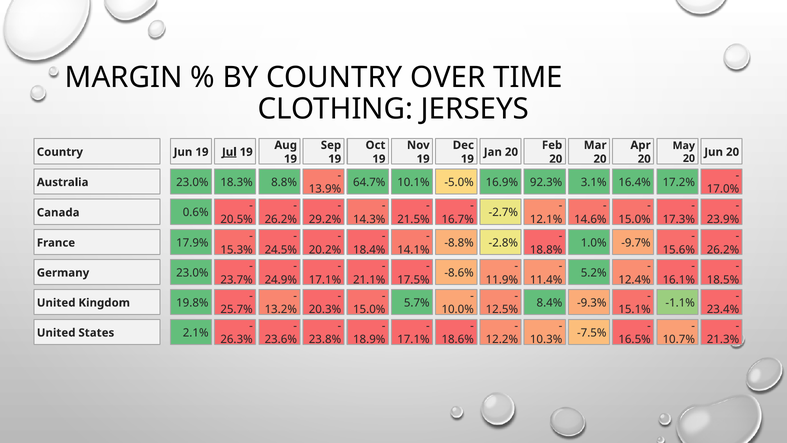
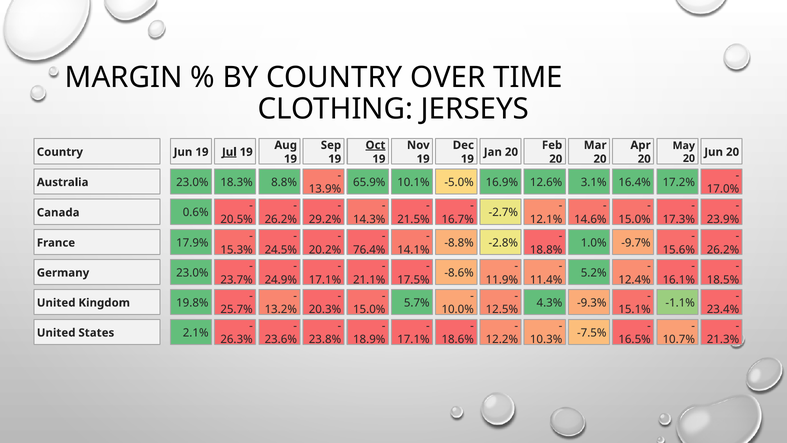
Oct underline: none -> present (375, 145)
64.7%: 64.7% -> 65.9% (369, 182)
92.3%: 92.3% -> 12.6% (546, 182)
18.4%: 18.4% -> 76.4% (369, 250)
8.4%: 8.4% -> 4.3% (549, 303)
